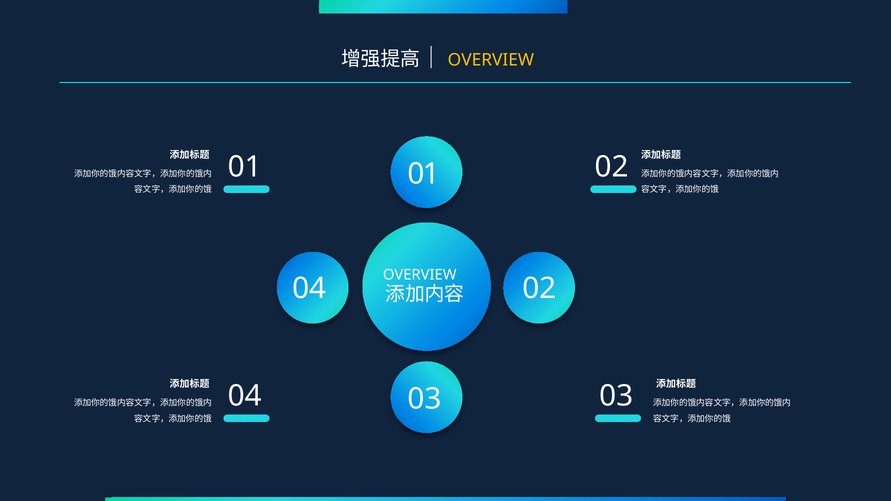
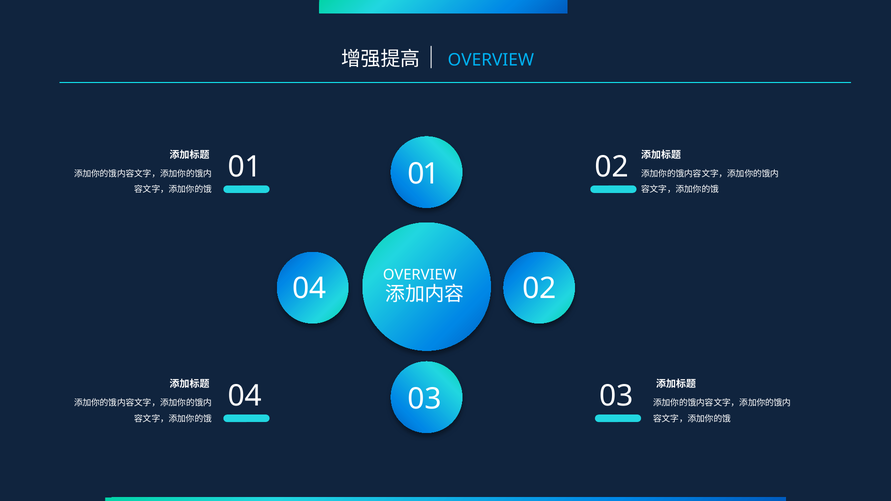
OVERVIEW colour: yellow -> light blue (491, 60)
